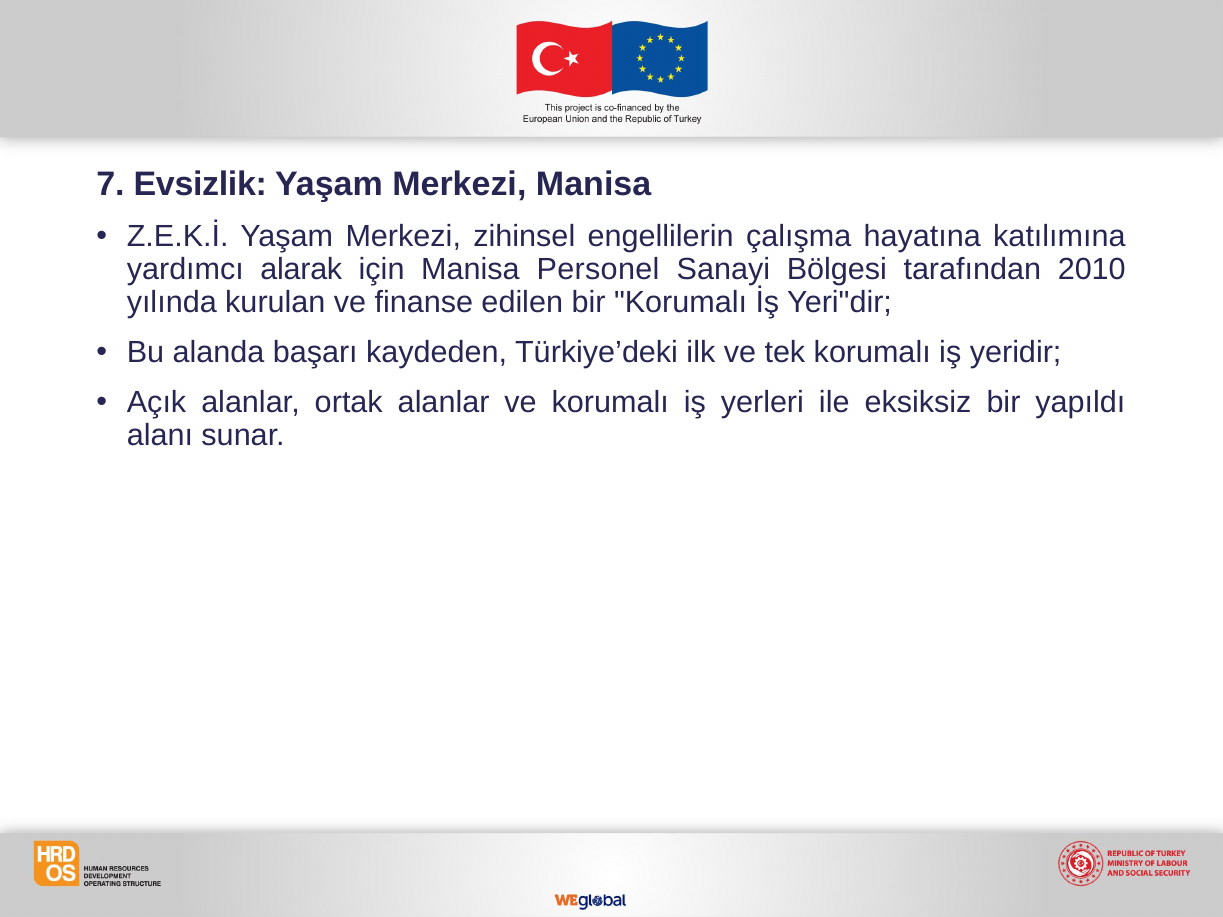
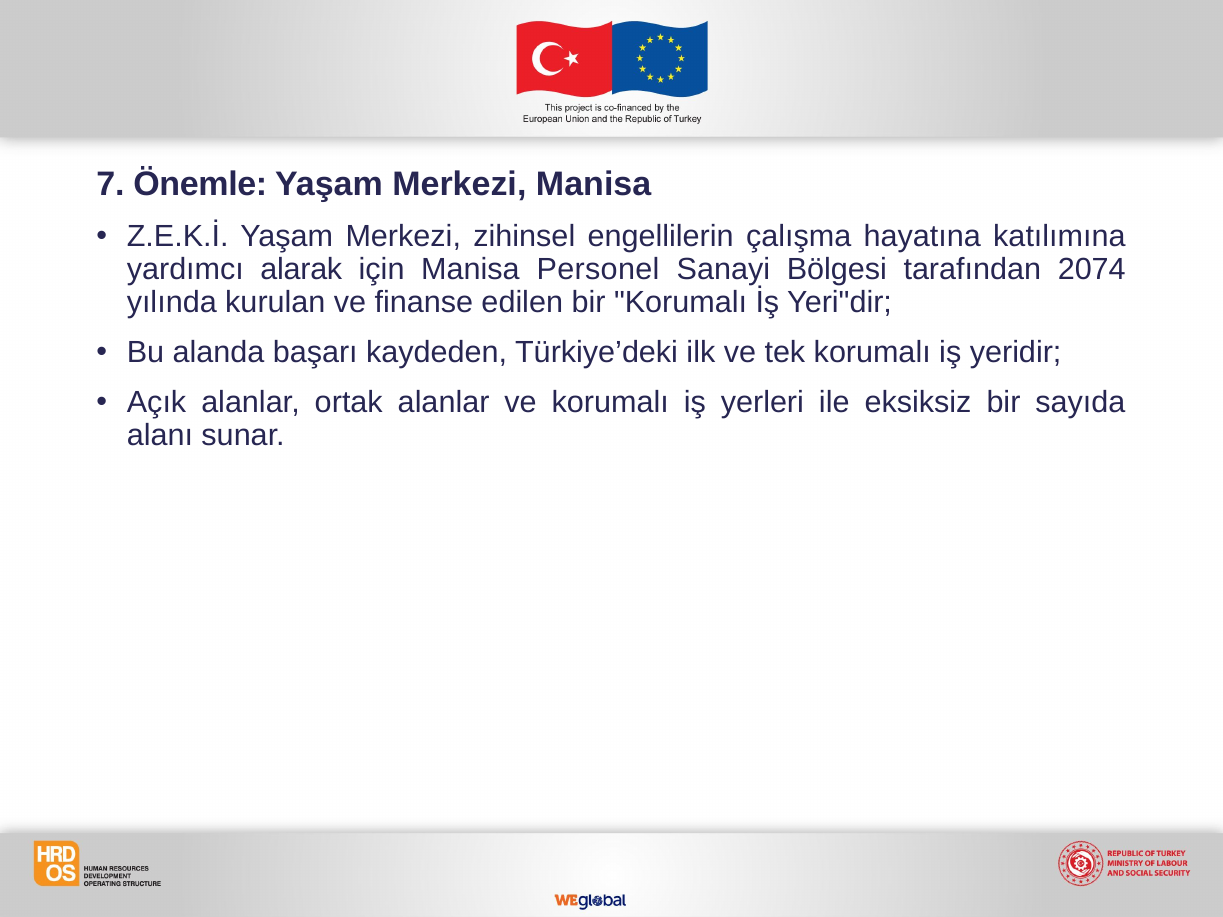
Evsizlik: Evsizlik -> Önemle (200, 185)
2010: 2010 -> 2074 (1092, 270)
yapıldı: yapıldı -> sayıda (1080, 403)
